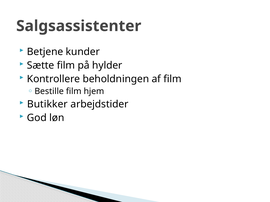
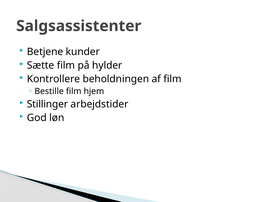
Butikker: Butikker -> Stillinger (47, 104)
